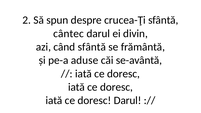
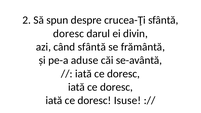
cântec: cântec -> doresc (69, 34)
doresc Darul: Darul -> Isuse (127, 101)
